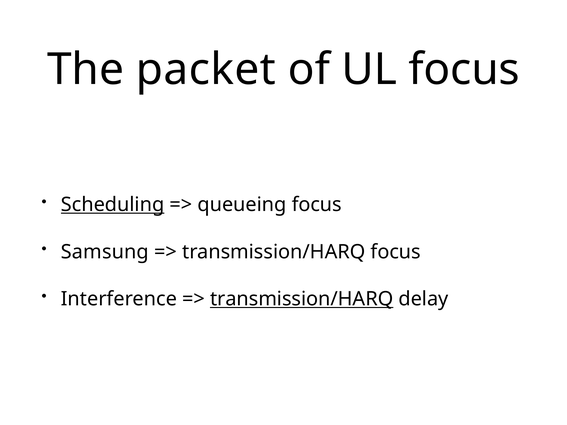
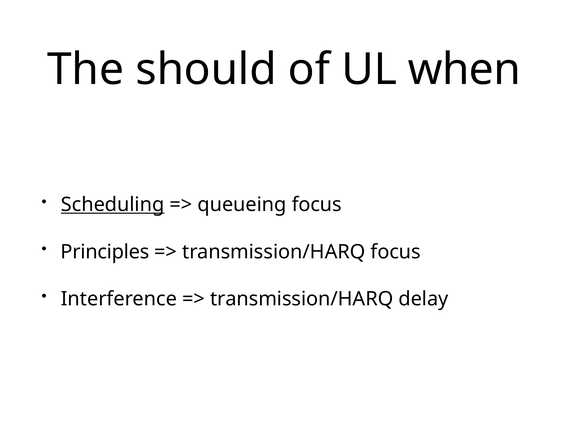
packet: packet -> should (206, 70)
UL focus: focus -> when (464, 70)
Samsung: Samsung -> Principles (105, 252)
transmission/HARQ underline: present -> none (302, 299)
